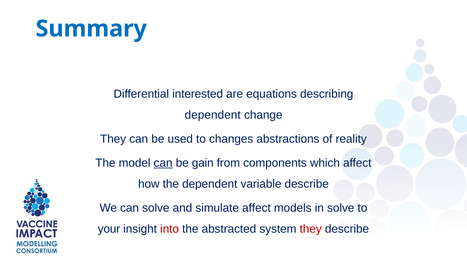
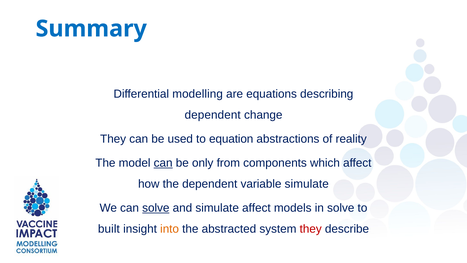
interested: interested -> modelling (198, 94)
changes: changes -> equation (231, 139)
gain: gain -> only (203, 163)
variable describe: describe -> simulate (307, 184)
solve underline: none -> present (156, 208)
your: your -> built (109, 229)
into colour: red -> orange (170, 229)
